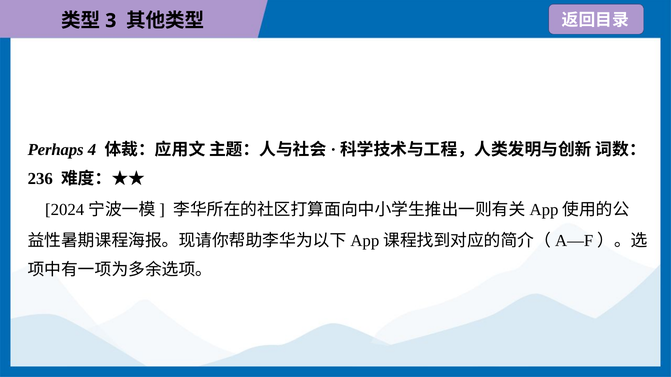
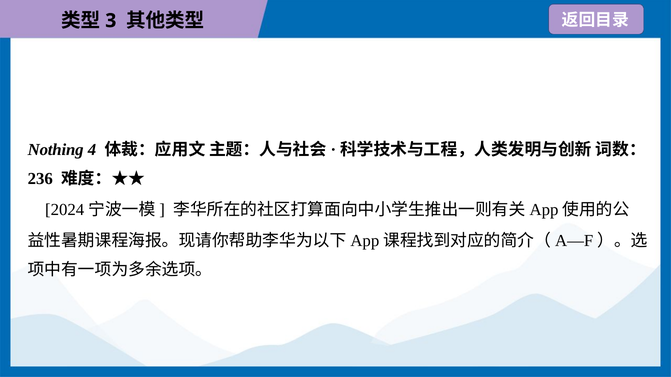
Perhaps: Perhaps -> Nothing (56, 150)
